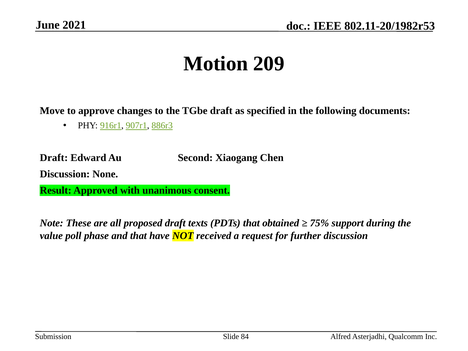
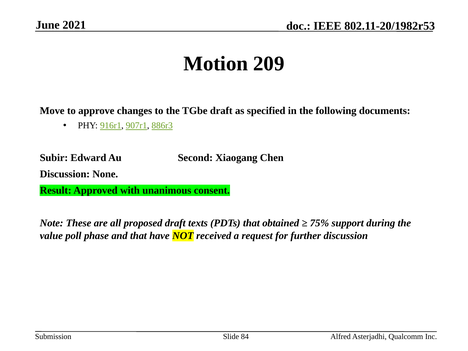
Draft: Draft -> Subir (54, 158)
